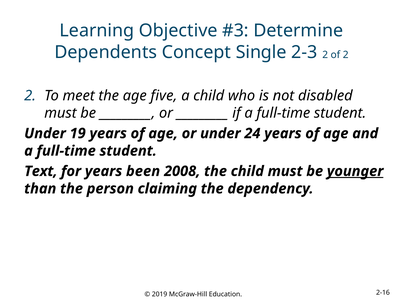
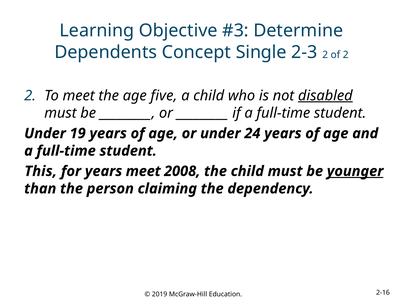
disabled underline: none -> present (325, 96)
Text: Text -> This (41, 171)
years been: been -> meet (143, 171)
